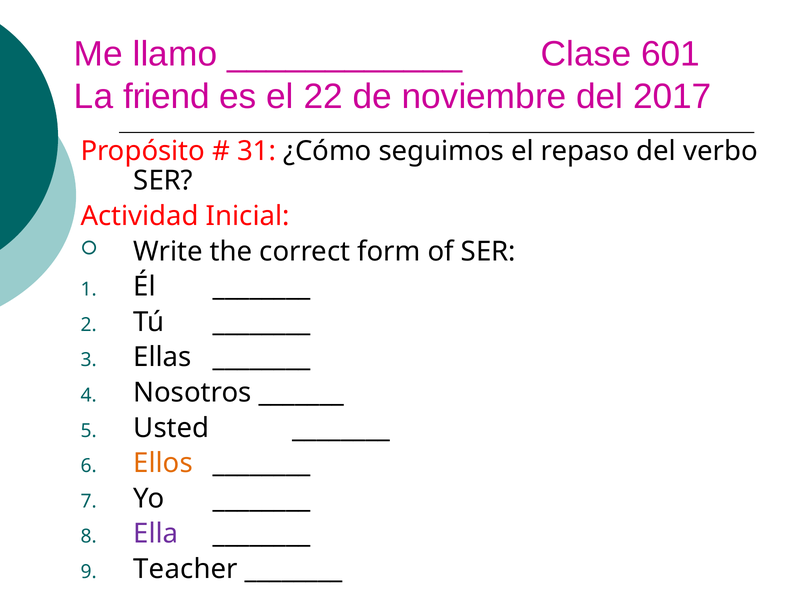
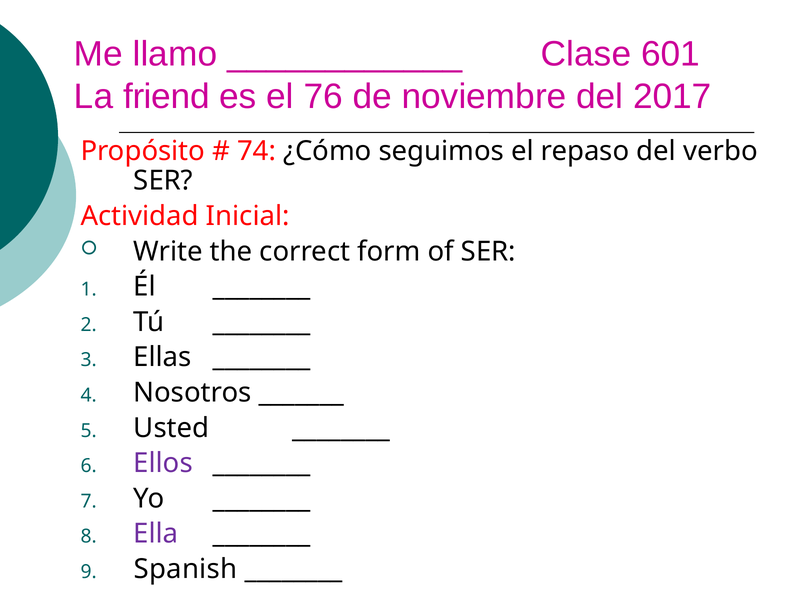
22: 22 -> 76 (323, 96)
31: 31 -> 74 (257, 151)
Ellos colour: orange -> purple (163, 463)
Teacher: Teacher -> Spanish (186, 569)
